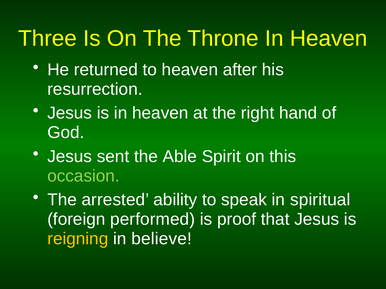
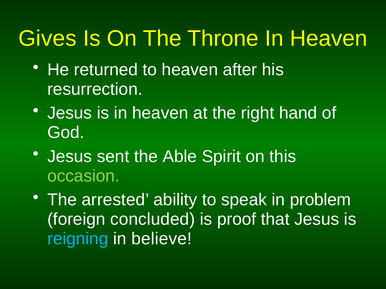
Three: Three -> Gives (47, 39)
spiritual: spiritual -> problem (320, 200)
performed: performed -> concluded (153, 220)
reigning colour: yellow -> light blue (78, 239)
